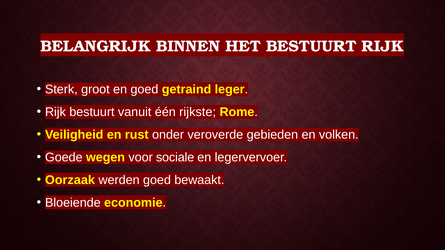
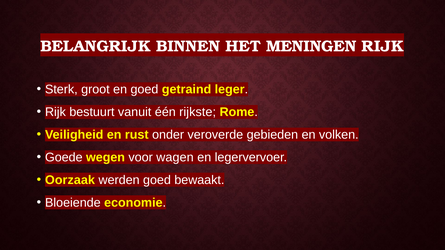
HET BESTUURT: BESTUURT -> MENINGEN (311, 46)
sociale: sociale -> wagen (175, 158)
